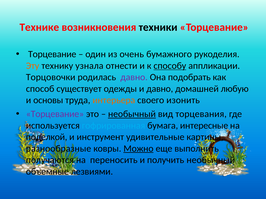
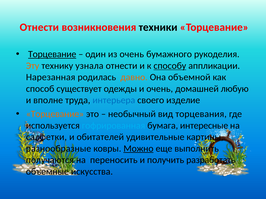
Технике: Технике -> Отнести (39, 27)
Торцевание underline: none -> present (52, 54)
Торцовочки: Торцовочки -> Нарезанная (51, 77)
давно colour: purple -> orange (134, 77)
подобрать: подобрать -> объемной (189, 77)
и давно: давно -> очень (160, 89)
основы: основы -> вполне (48, 100)
интерьера colour: orange -> blue (114, 100)
изонить: изонить -> изделие (183, 100)
Торцевание colour: purple -> orange (55, 114)
необычный underline: present -> none (132, 114)
поделкой: поделкой -> салфетки (46, 137)
инструмент: инструмент -> обитателей (100, 137)
получить необычный: необычный -> разработать (211, 160)
лезвиями: лезвиями -> искусства (92, 172)
